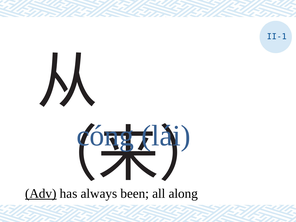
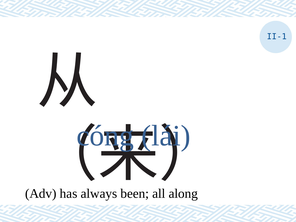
Adv underline: present -> none (41, 194)
